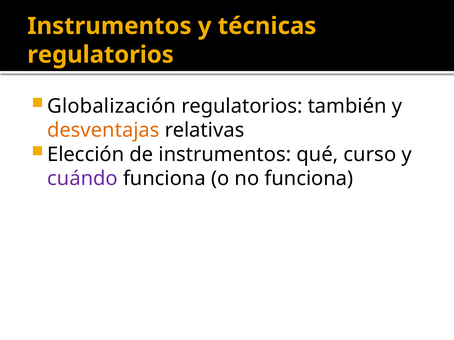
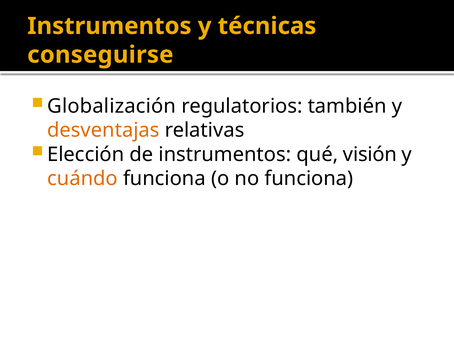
regulatorios: regulatorios -> conseguirse (100, 55)
curso: curso -> visión (370, 155)
cuándo colour: purple -> orange (82, 179)
